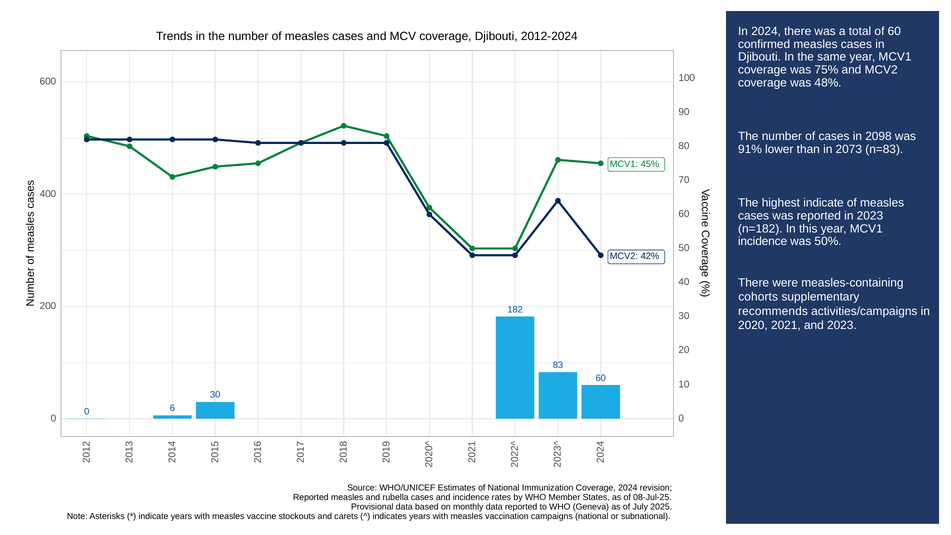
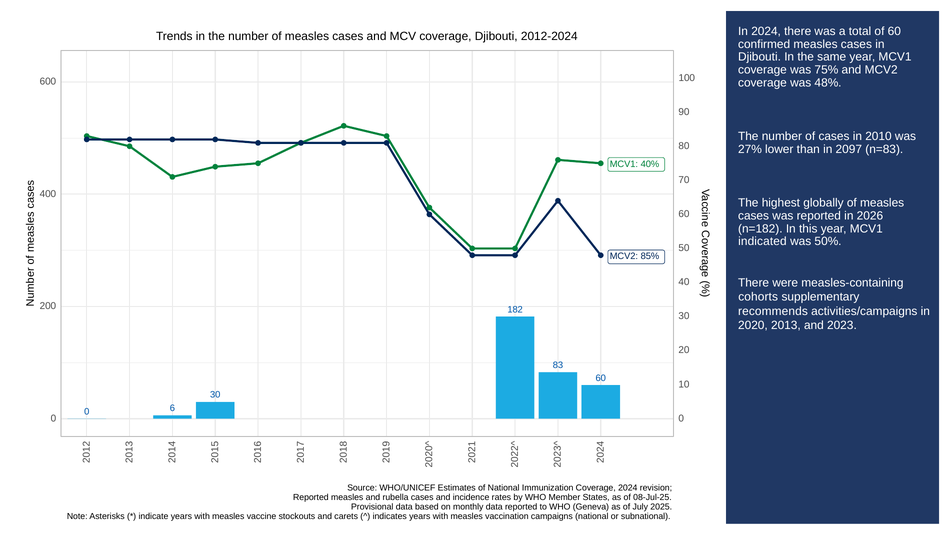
2098: 2098 -> 2010 (878, 136)
91%: 91% -> 27% (750, 149)
2073: 2073 -> 2097 (849, 149)
45%: 45% -> 40% (650, 164)
highest indicate: indicate -> globally (823, 203)
in 2023: 2023 -> 2026 (870, 216)
incidence: incidence -> indicated (762, 241)
42%: 42% -> 85% (650, 256)
2021: 2021 -> 2013 (786, 326)
